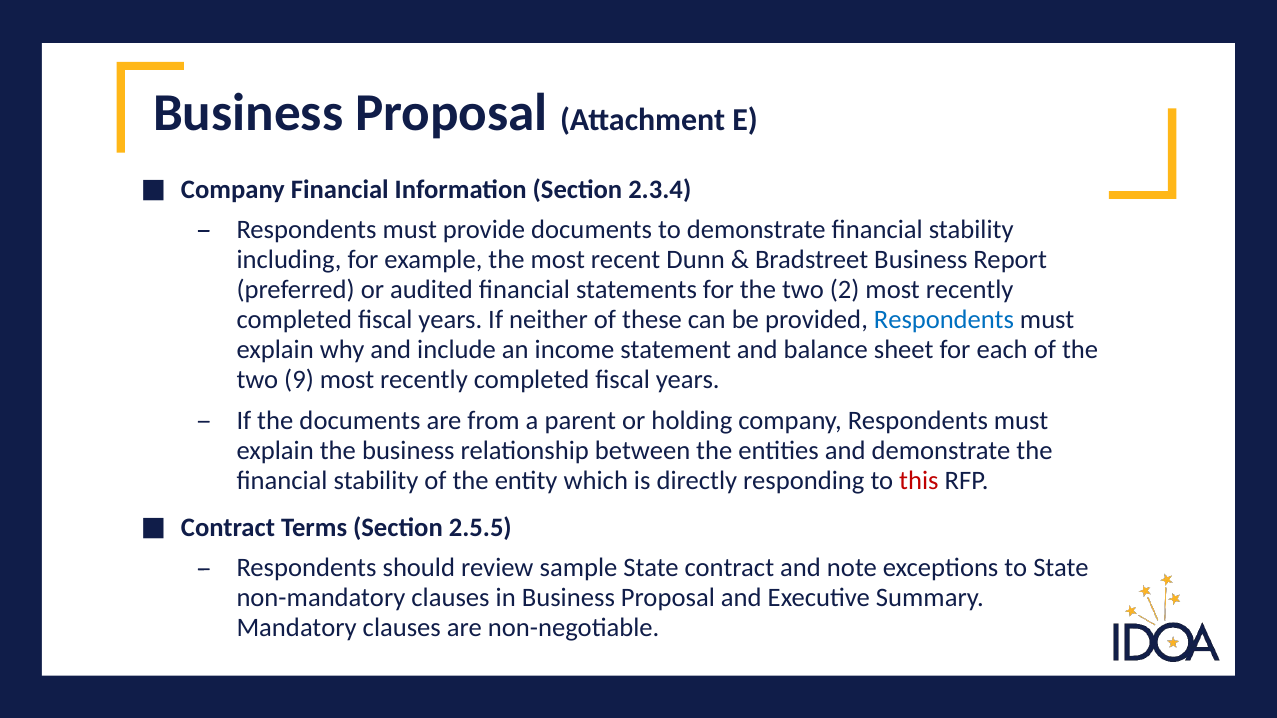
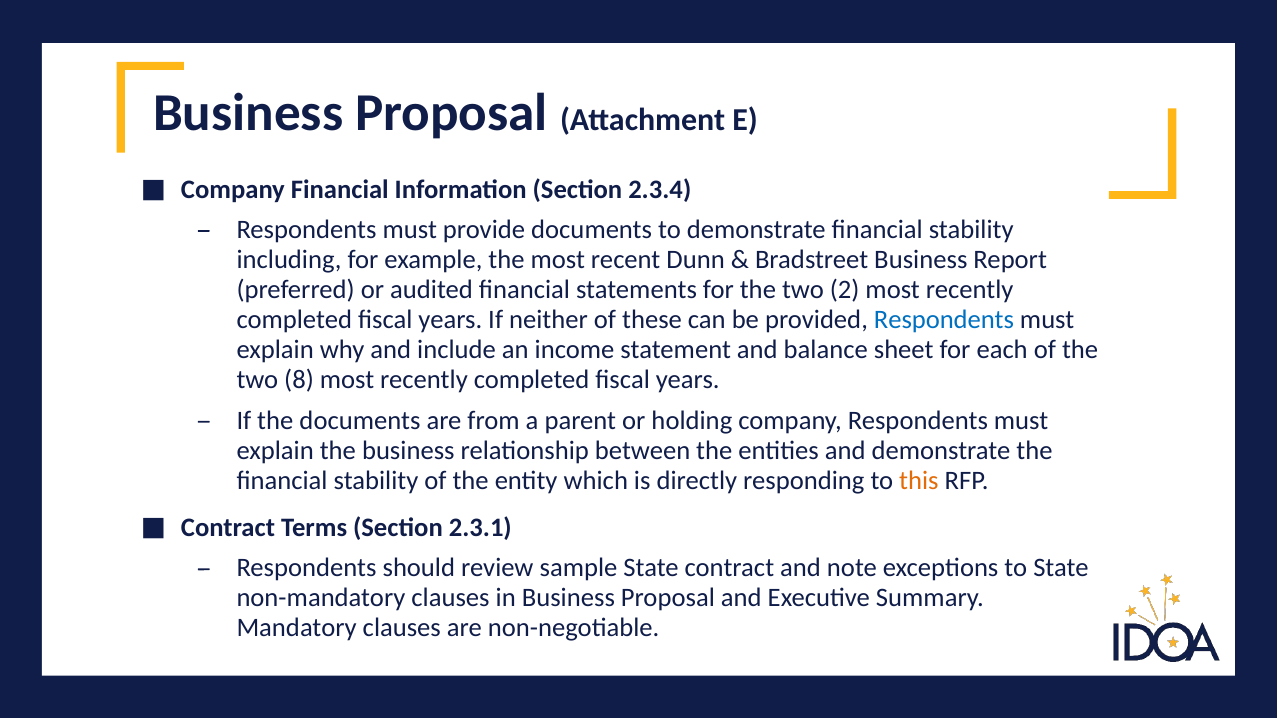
9: 9 -> 8 (299, 380)
this colour: red -> orange (919, 481)
2.5.5: 2.5.5 -> 2.3.1 (480, 528)
